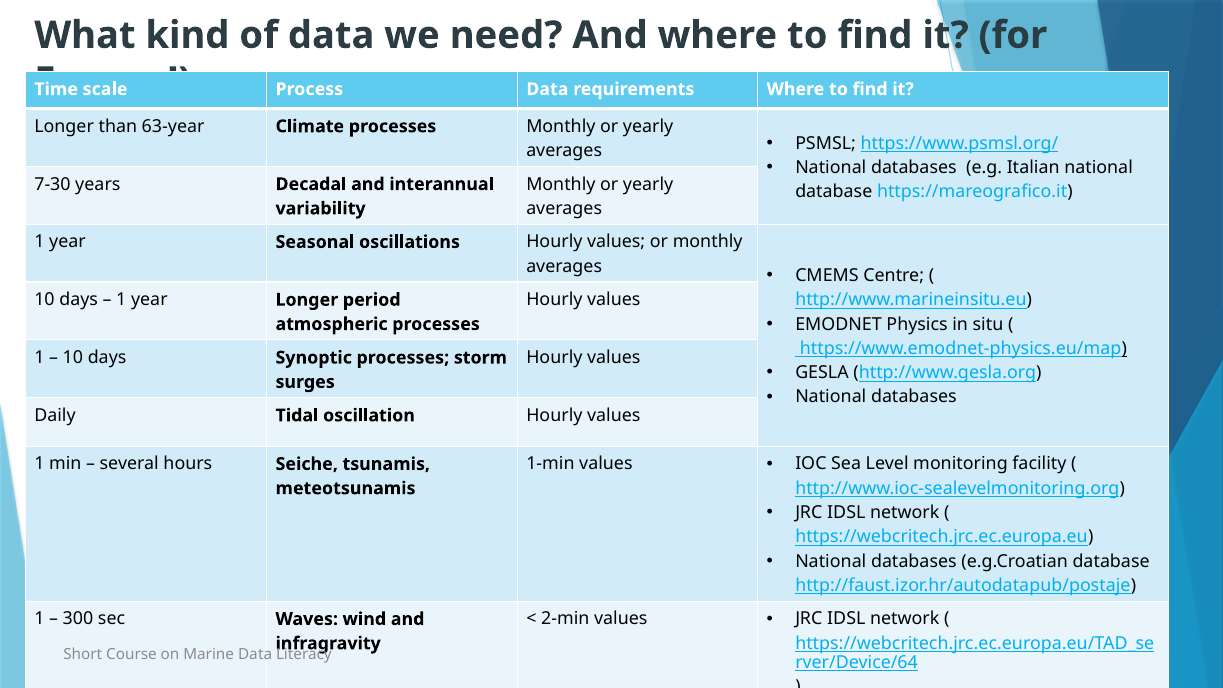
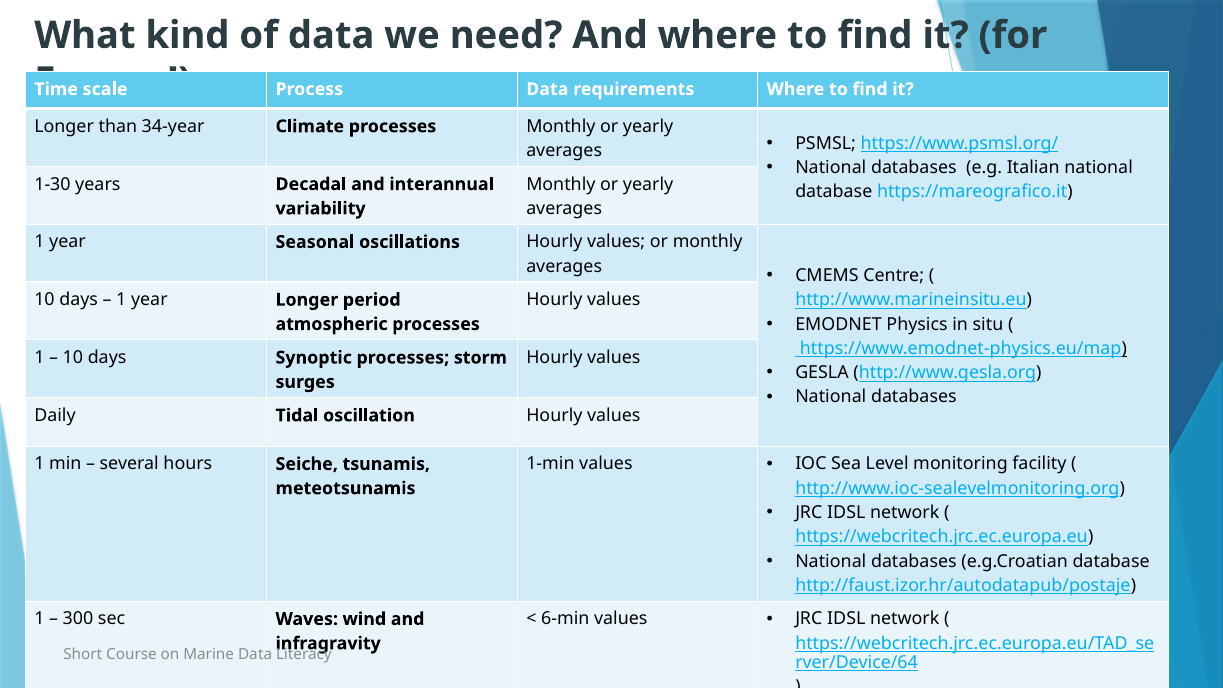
63-year: 63-year -> 34-year (173, 126)
7-30: 7-30 -> 1-30 (52, 184)
2-min: 2-min -> 6-min (565, 619)
